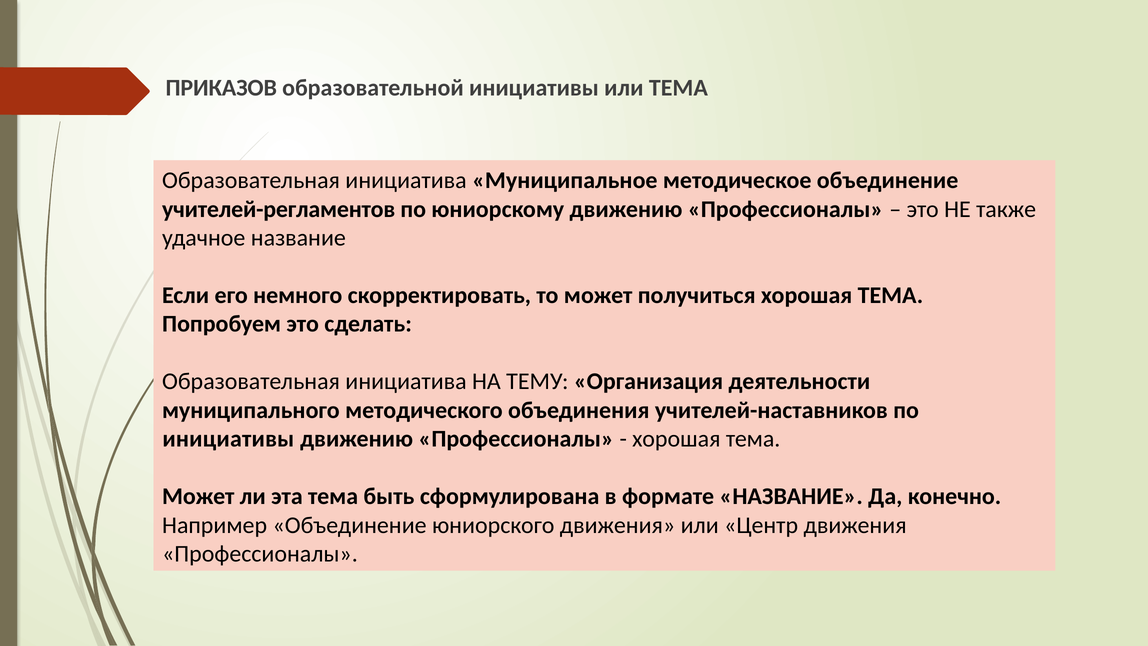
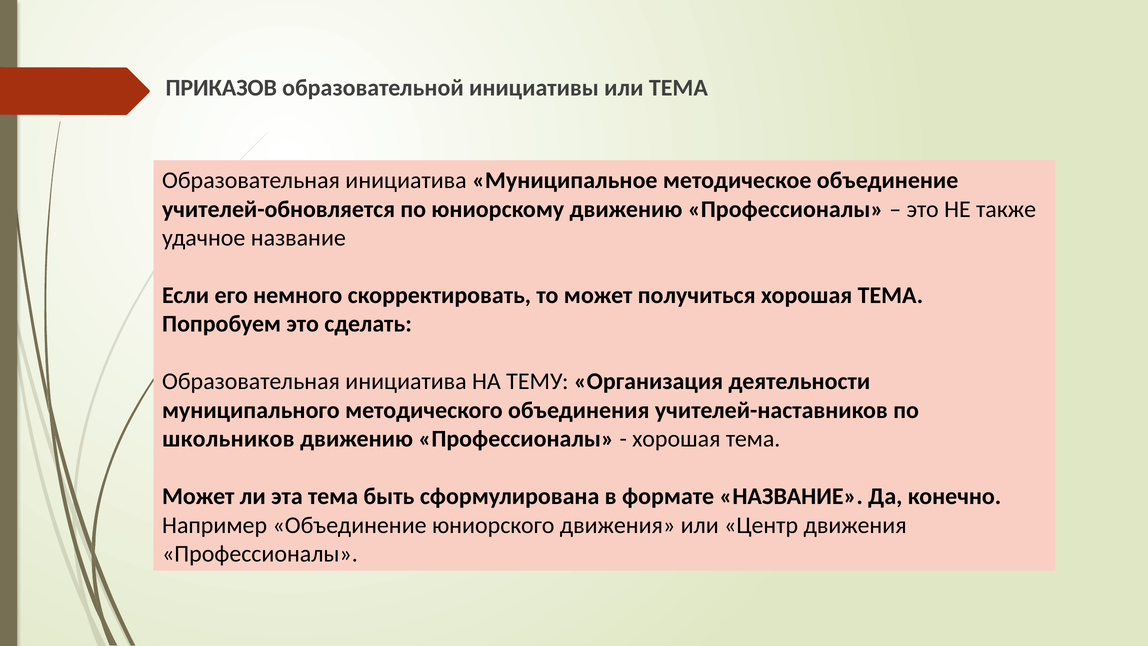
учителей-регламентов: учителей-регламентов -> учителей-обновляется (279, 209)
инициативы: инициативы -> школьников (228, 439)
